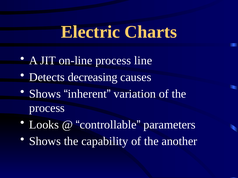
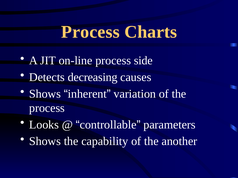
Electric: Electric -> Process (90, 32)
line: line -> side (143, 61)
